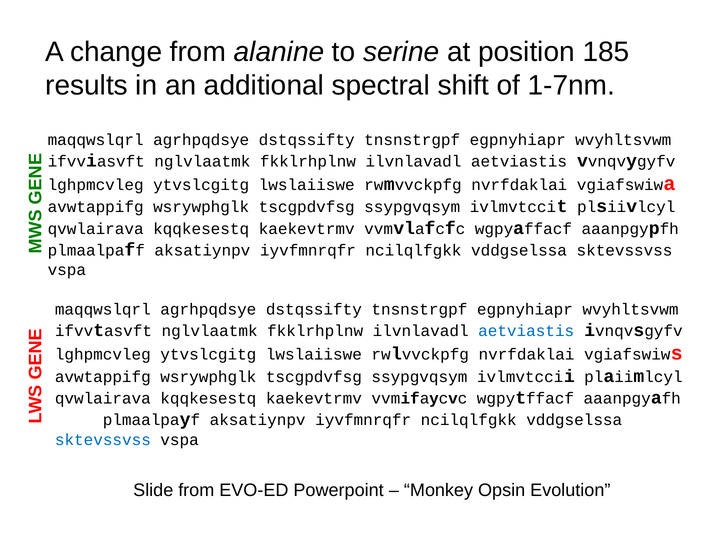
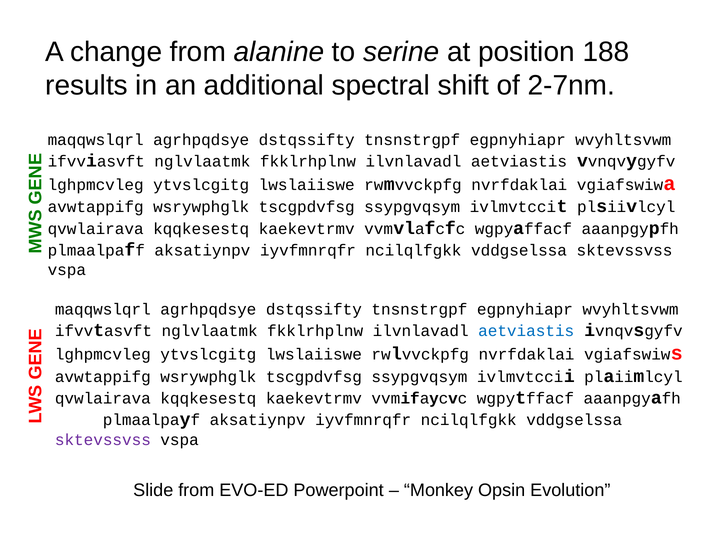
185: 185 -> 188 (606, 52)
1-7nm: 1-7nm -> 2-7nm (571, 86)
sktevssvss colour: blue -> purple (103, 439)
